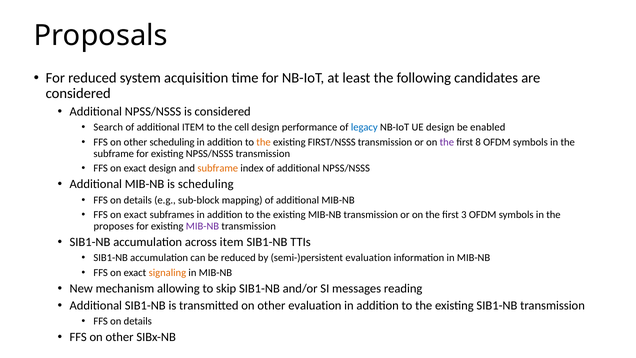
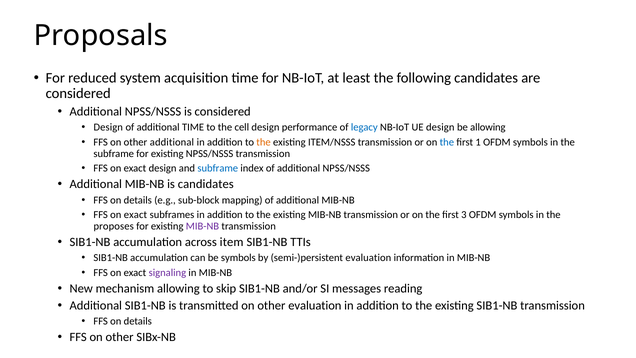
Search: Search -> Design (108, 127)
additional ITEM: ITEM -> TIME (193, 127)
be enabled: enabled -> allowing (488, 127)
other scheduling: scheduling -> additional (172, 142)
FIRST/NSSS: FIRST/NSSS -> ITEM/NSSS (332, 142)
the colour: purple -> blue (447, 142)
8: 8 -> 1 (478, 142)
subframe colour: orange -> blue (218, 168)
is scheduling: scheduling -> candidates (206, 184)
be reduced: reduced -> symbols (238, 258)
signaling colour: orange -> purple (167, 272)
